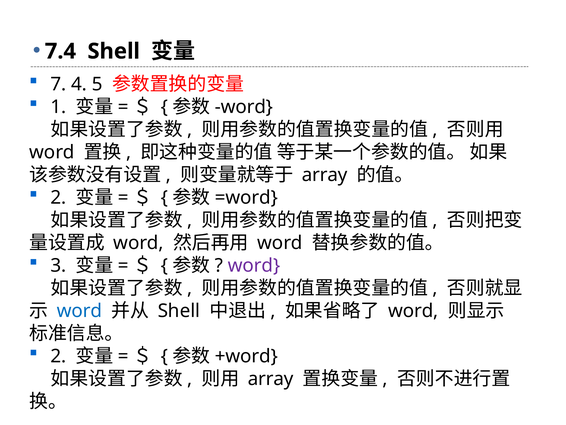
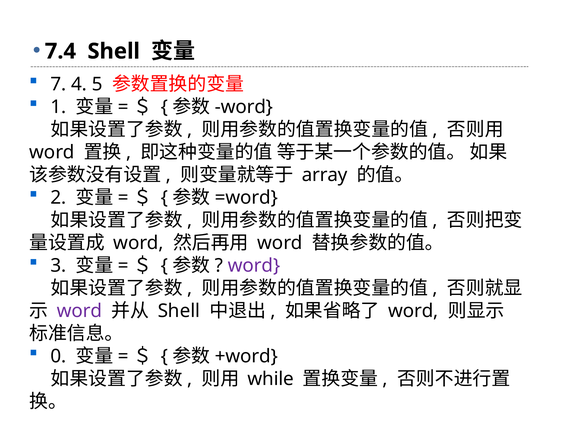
word colour: blue -> purple (79, 311)
2: 2 -> 0 (58, 356)
array: array -> while (271, 379)
